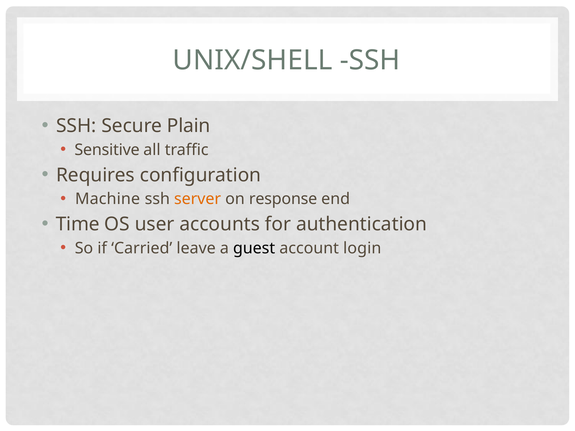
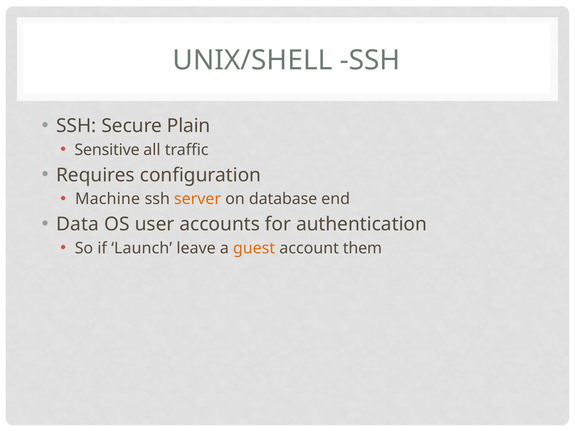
response: response -> database (283, 199)
Time: Time -> Data (78, 224)
Carried: Carried -> Launch (142, 248)
guest colour: black -> orange (254, 248)
login: login -> them (362, 248)
